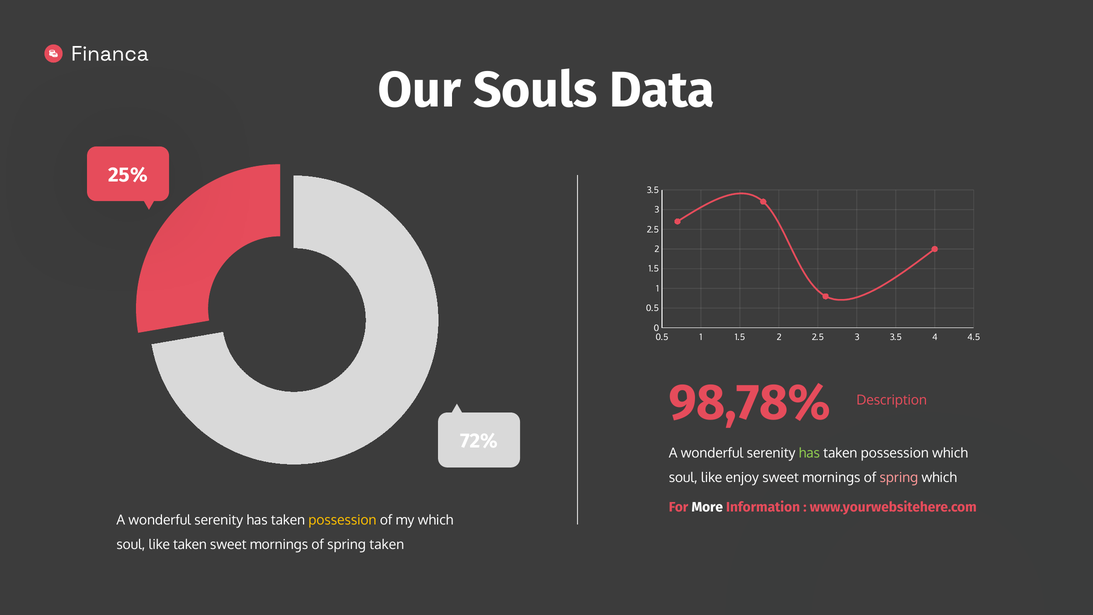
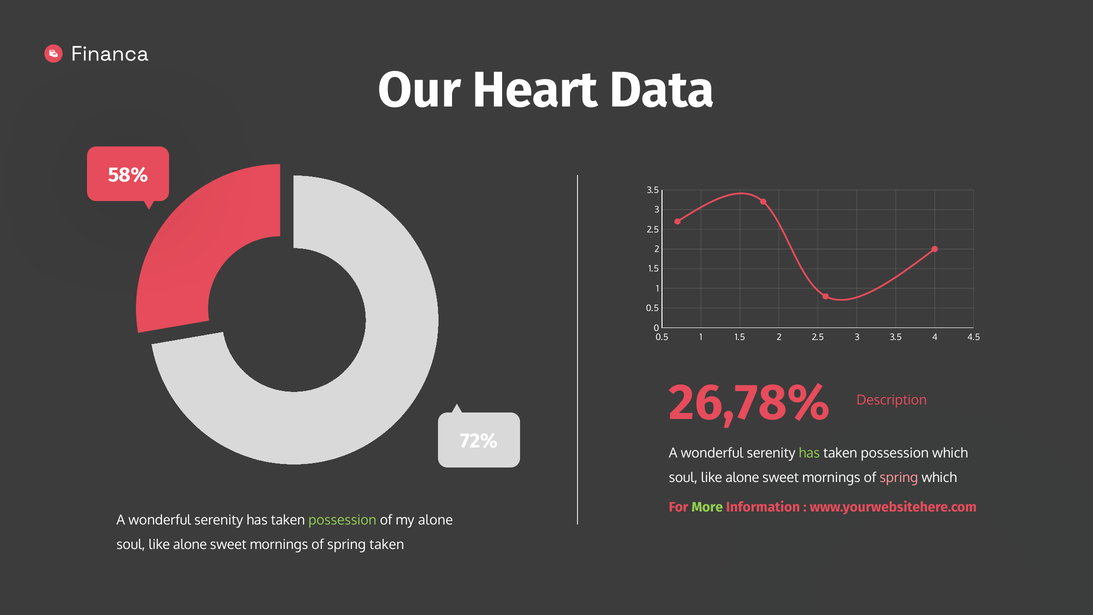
Souls: Souls -> Heart (535, 90)
25%: 25% -> 58% (128, 175)
98,78%: 98,78% -> 26,78% (750, 403)
enjoy: enjoy -> alone (742, 478)
More colour: white -> light green (707, 507)
possession colour: yellow -> light green (342, 520)
my which: which -> alone (435, 520)
taken: taken -> alone (190, 545)
